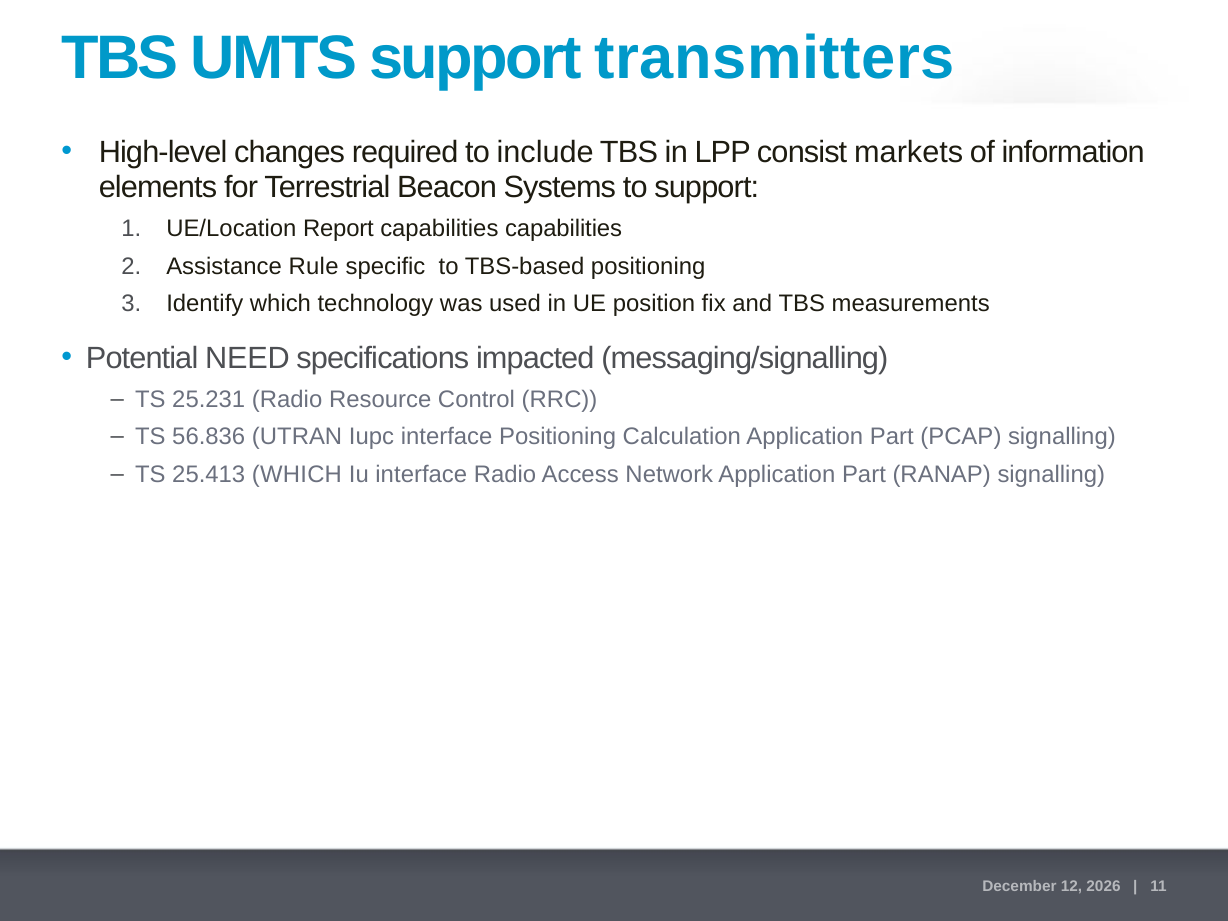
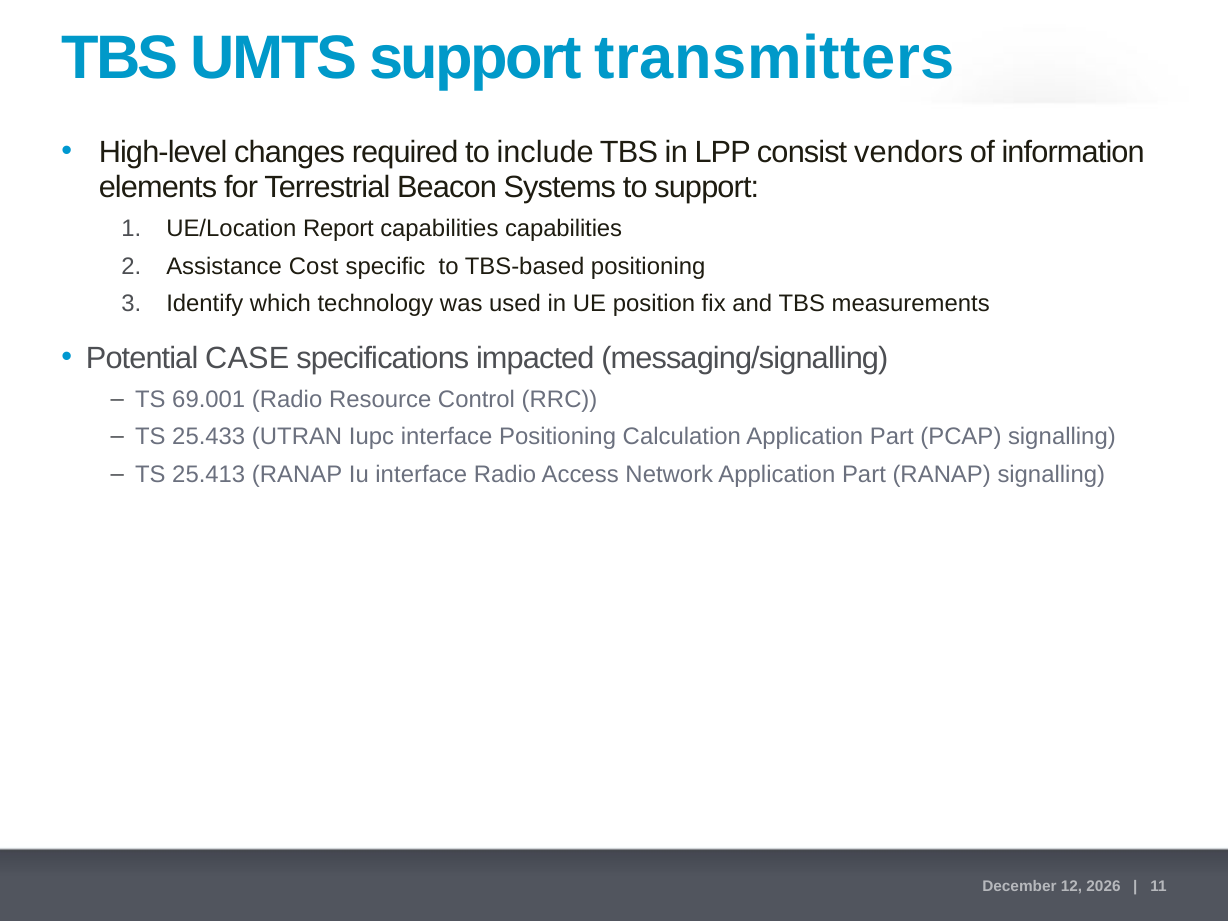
markets: markets -> vendors (909, 152)
Rule: Rule -> Cost (314, 266)
NEED: NEED -> CASE (247, 358)
25.231: 25.231 -> 69.001 (209, 399)
56.836: 56.836 -> 25.433 (209, 437)
25.413 WHICH: WHICH -> RANAP (297, 474)
